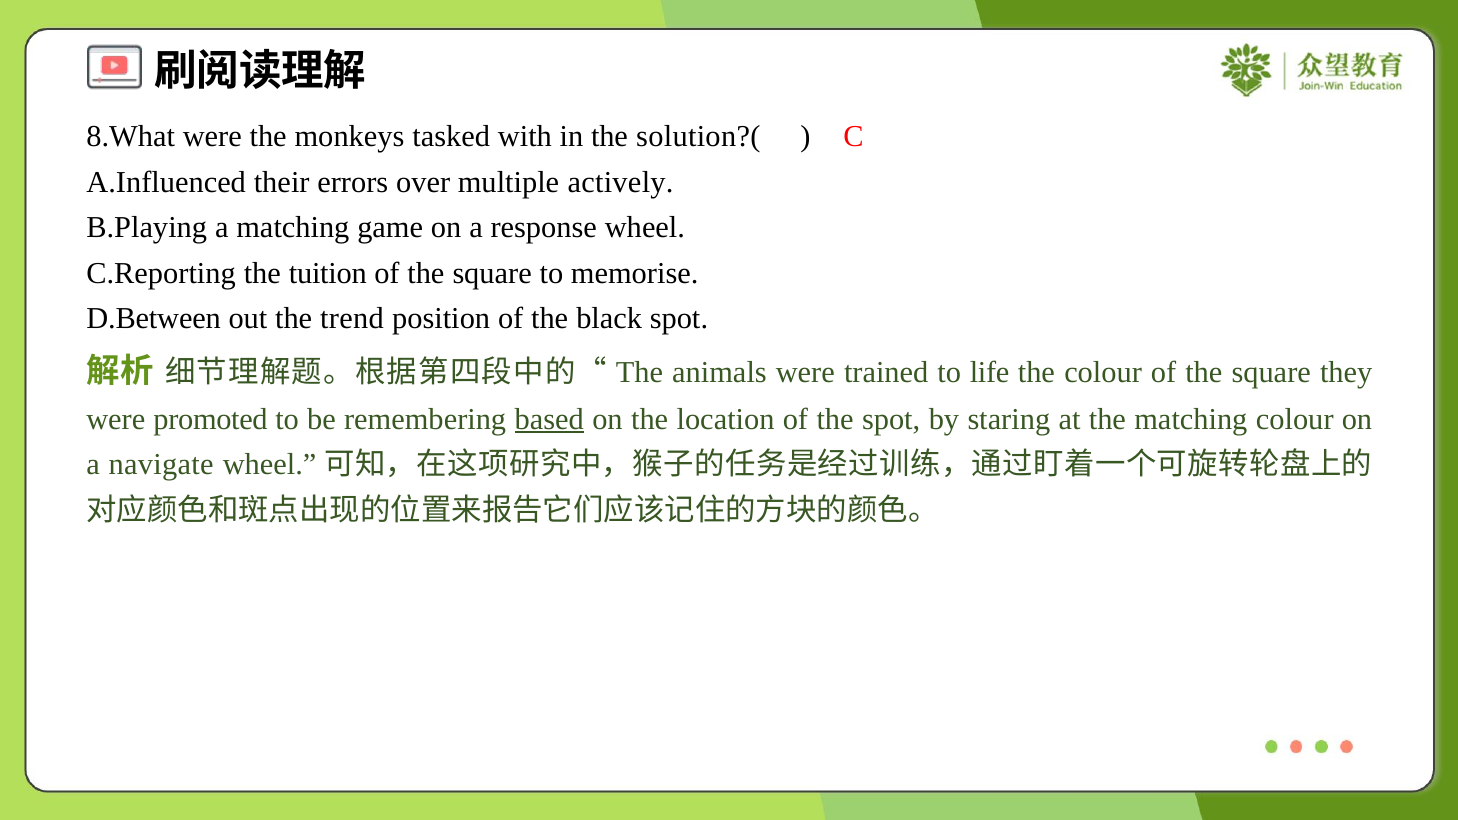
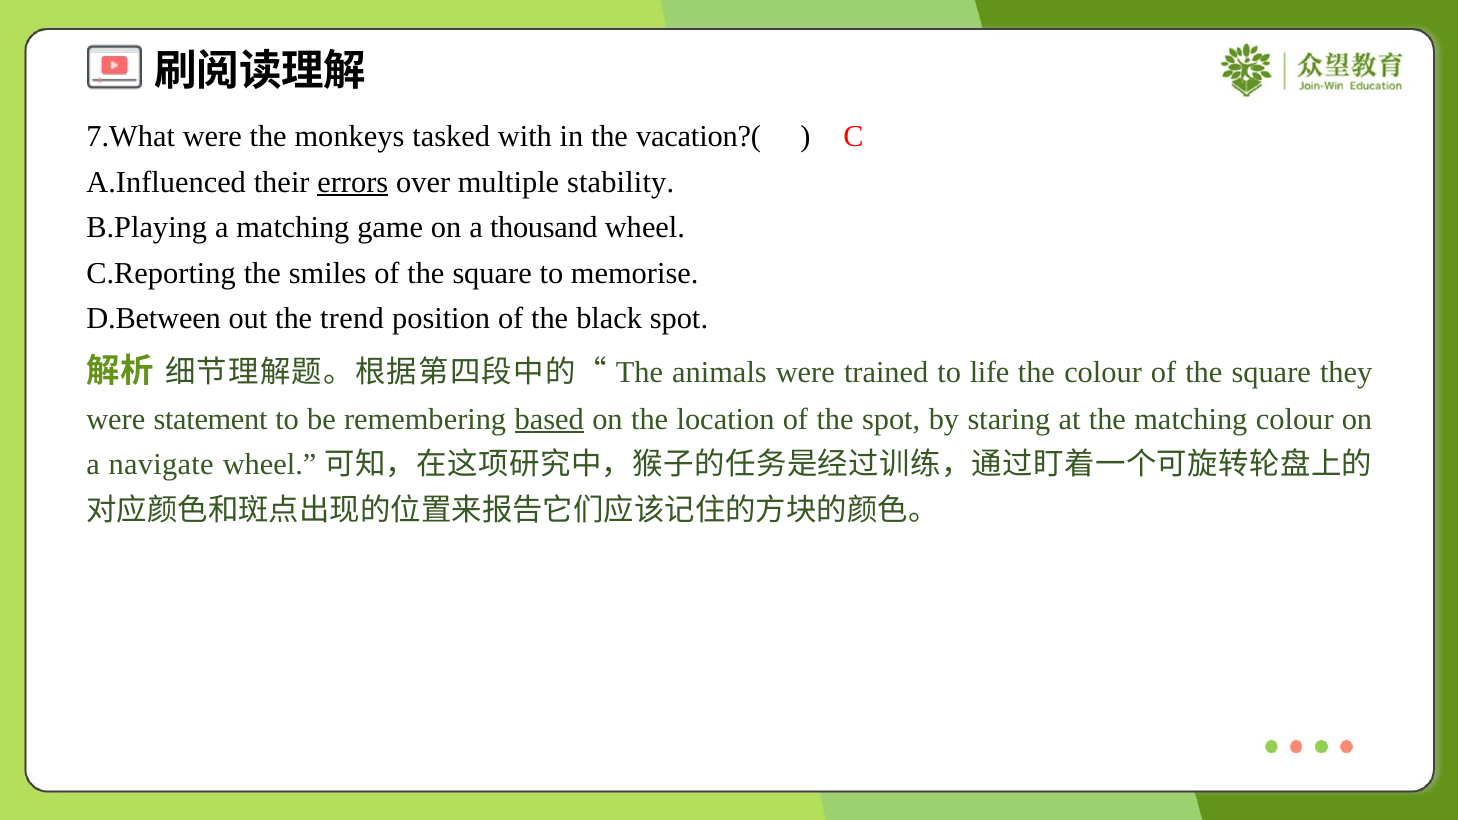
8.What: 8.What -> 7.What (131, 137)
solution?(: solution?( -> vacation?( (699, 137)
errors underline: none -> present (353, 182)
actively: actively -> stability (621, 182)
response: response -> thousand (544, 228)
tuition: tuition -> smiles (328, 273)
promoted: promoted -> statement (211, 419)
